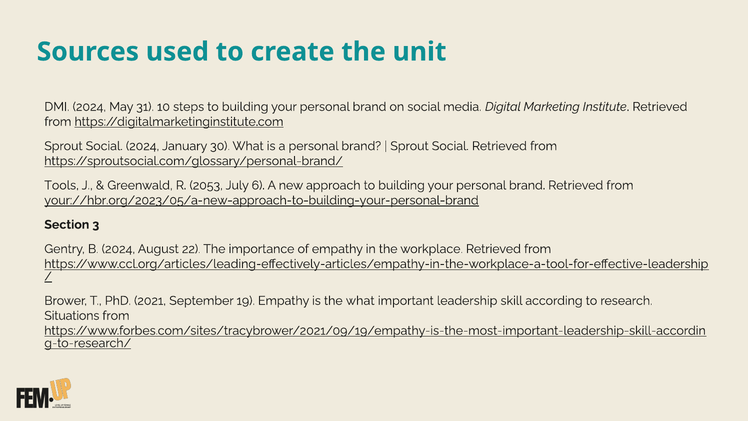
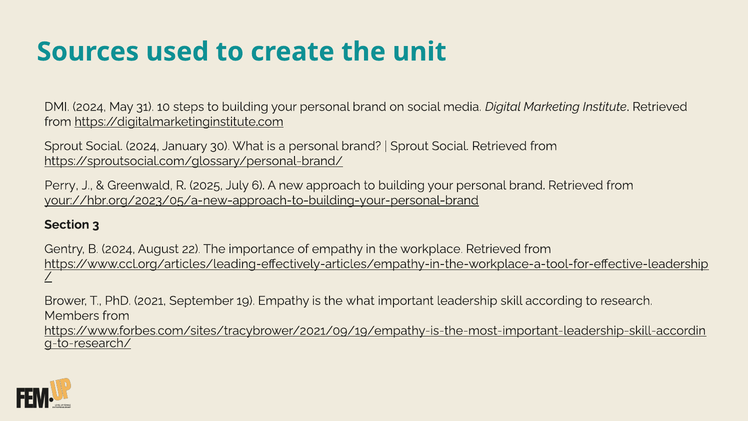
Tools: Tools -> Perry (62, 185)
2053: 2053 -> 2025 (206, 185)
Situations: Situations -> Members (72, 315)
